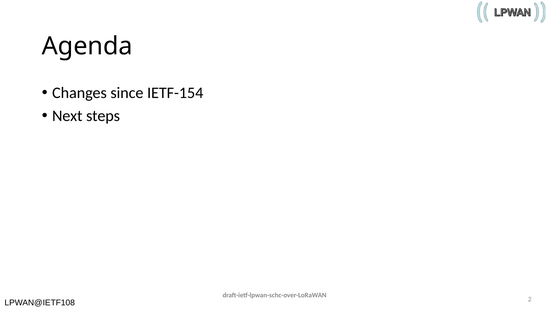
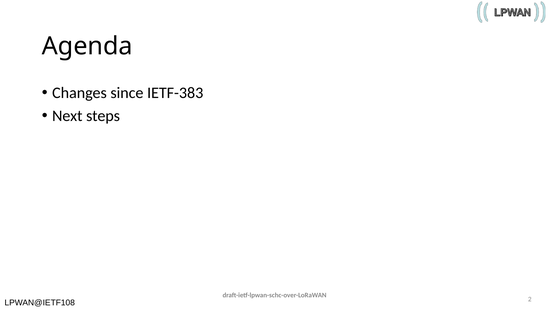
IETF-154: IETF-154 -> IETF-383 (175, 93)
